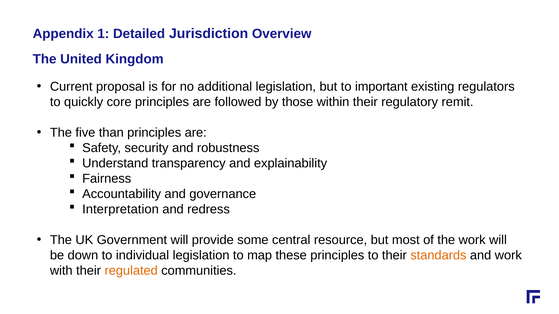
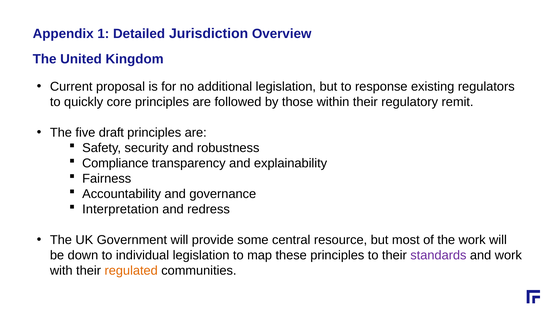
important: important -> response (381, 87)
than: than -> draft (111, 133)
Understand: Understand -> Compliance (115, 164)
standards colour: orange -> purple (438, 256)
